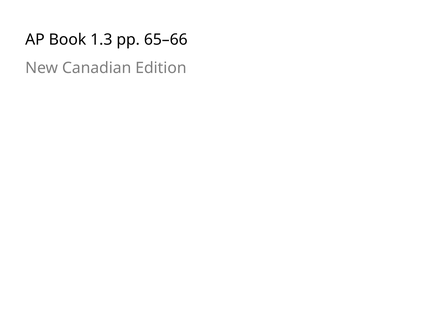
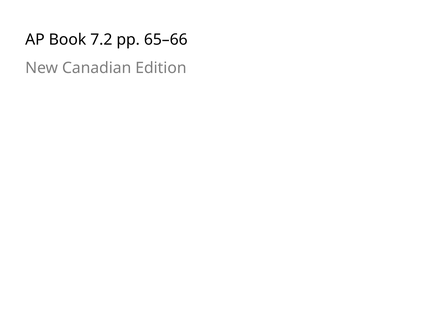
1.3: 1.3 -> 7.2 (101, 40)
